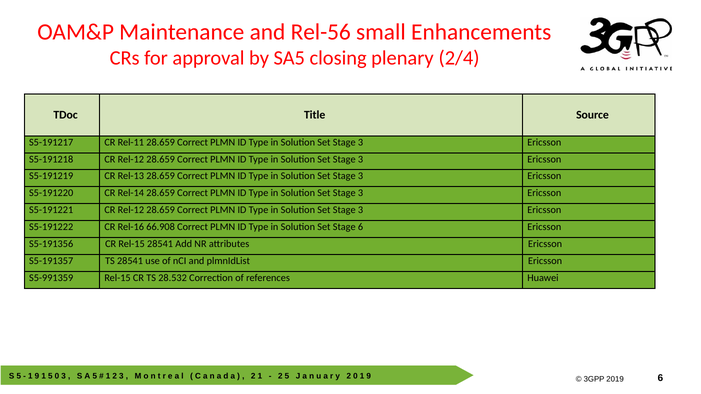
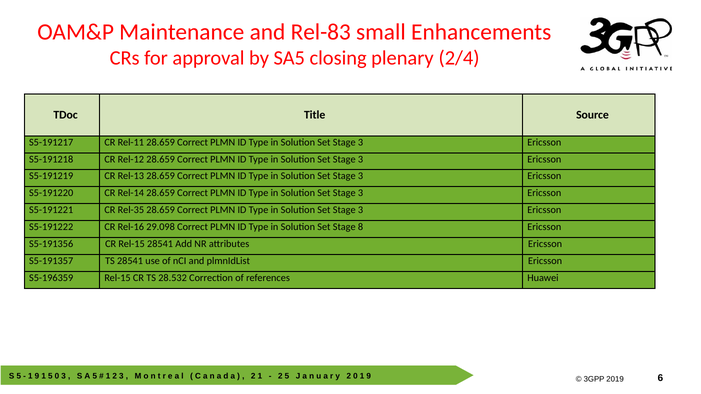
Rel-56: Rel-56 -> Rel-83 (321, 32)
S5-191221 CR Rel-12: Rel-12 -> Rel-35 (131, 210)
66.908: 66.908 -> 29.098 (161, 227)
Stage 6: 6 -> 8 (360, 227)
S5-991359: S5-991359 -> S5-196359 (51, 278)
